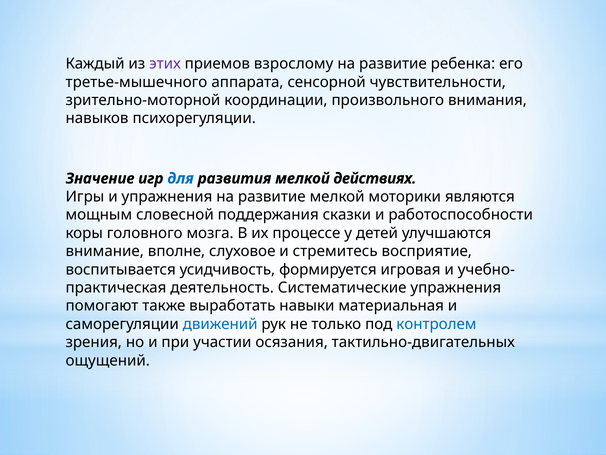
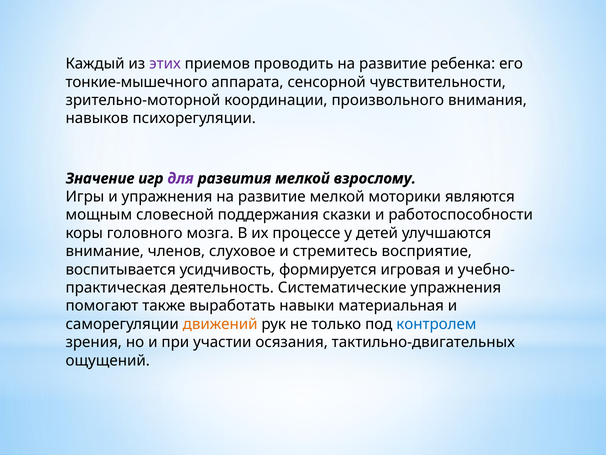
взрослому: взрослому -> проводить (294, 64)
третье-мышечного: третье-мышечного -> тонкие-мышечного (137, 82)
для colour: blue -> purple (181, 178)
действиях: действиях -> взрослому (375, 178)
вполне: вполне -> членов (176, 251)
движений colour: blue -> orange (220, 324)
